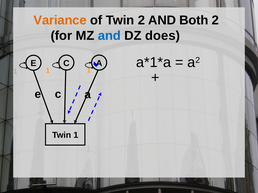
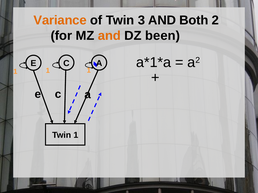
Twin 2: 2 -> 3 (141, 20)
and colour: blue -> orange (109, 36)
does: does -> been (163, 36)
